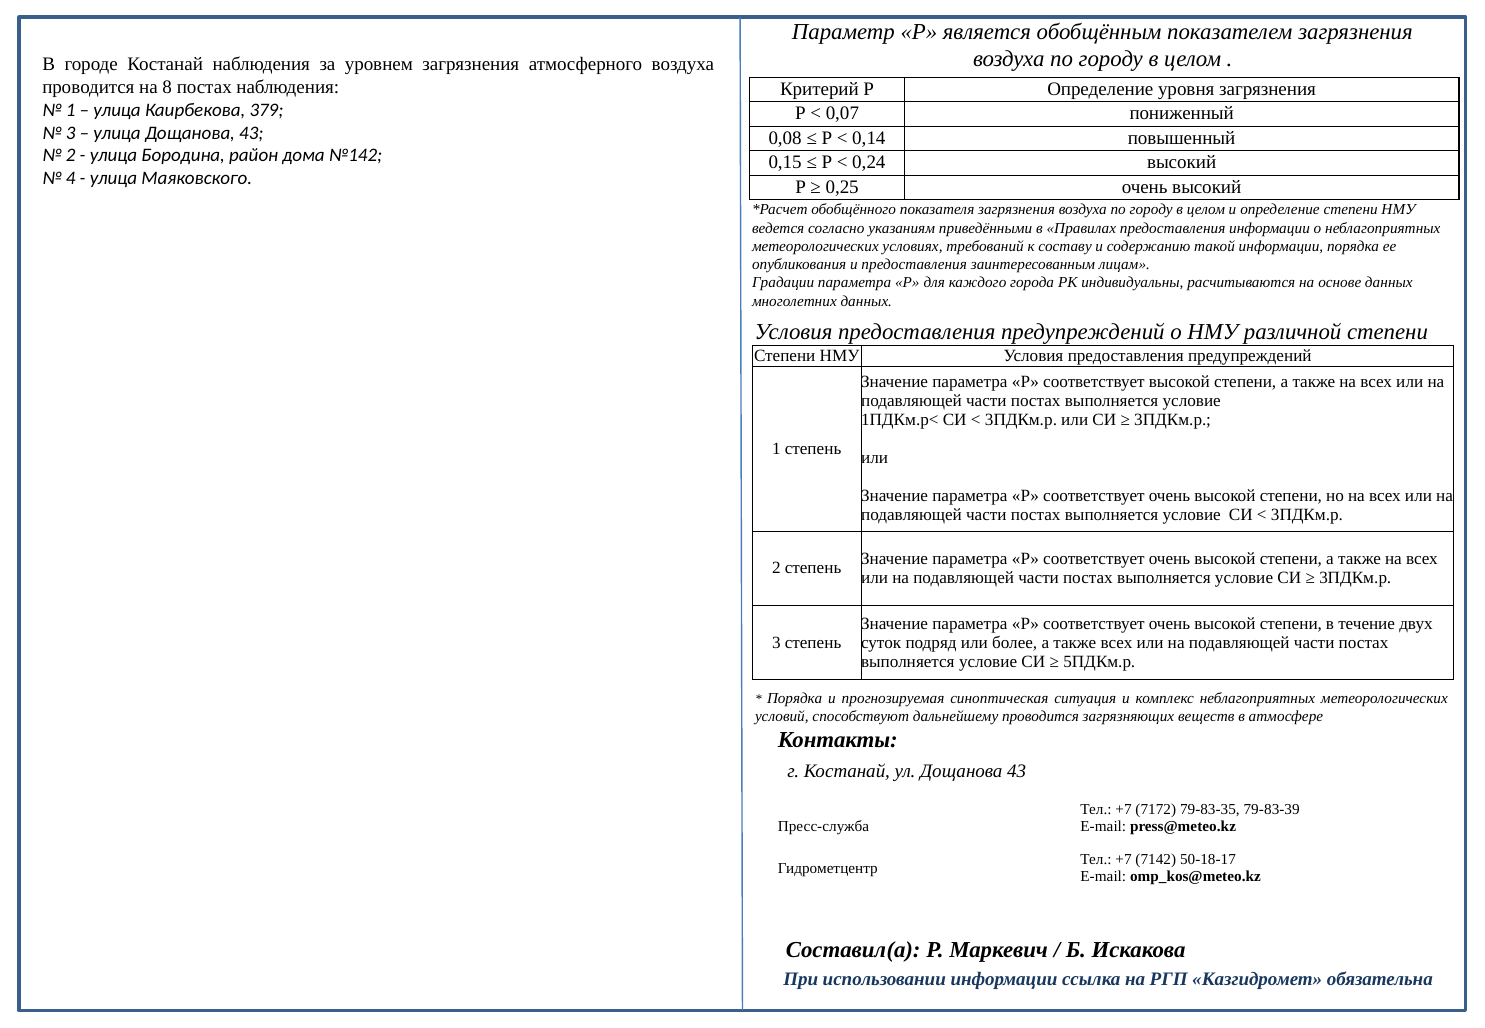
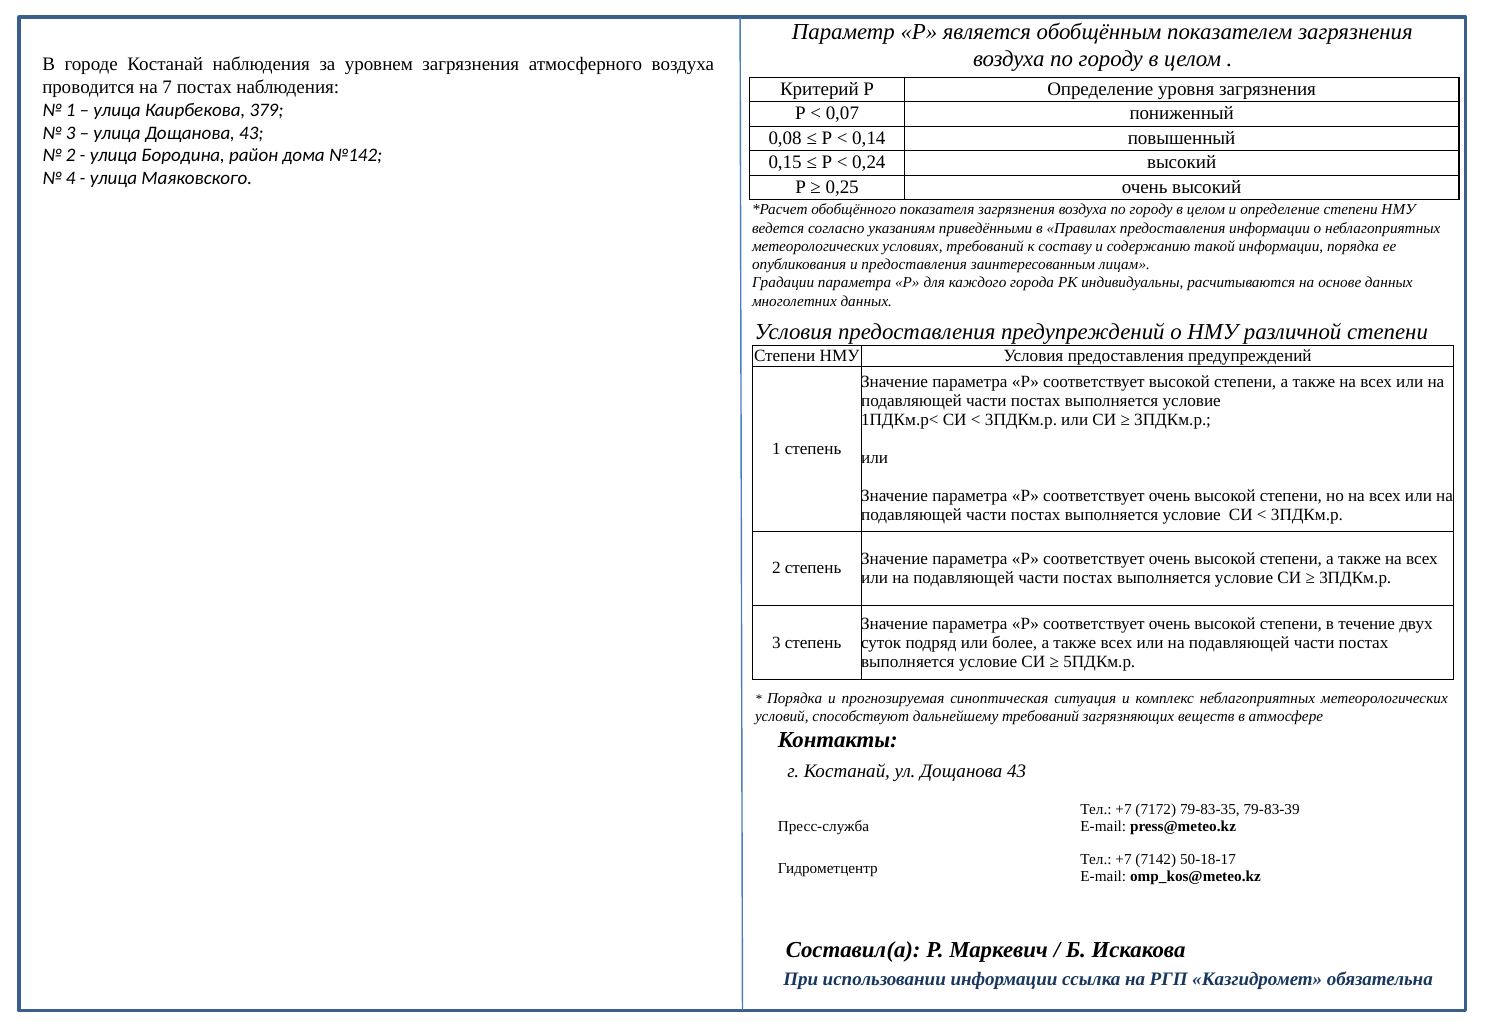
8: 8 -> 7 (167, 87)
дальнейшему проводится: проводится -> требований (1040, 716)
